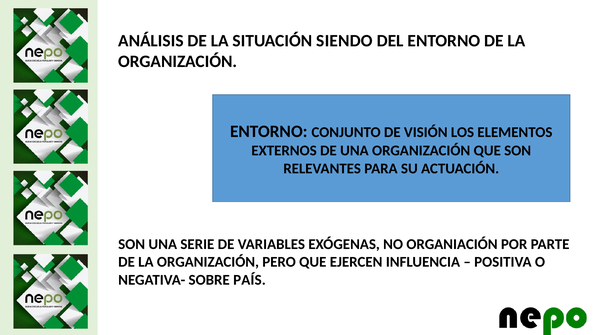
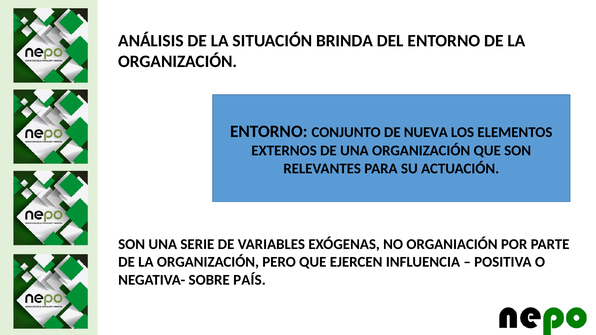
SIENDO: SIENDO -> BRINDA (345, 41)
VISIÓN: VISIÓN -> NUEVA (426, 132)
